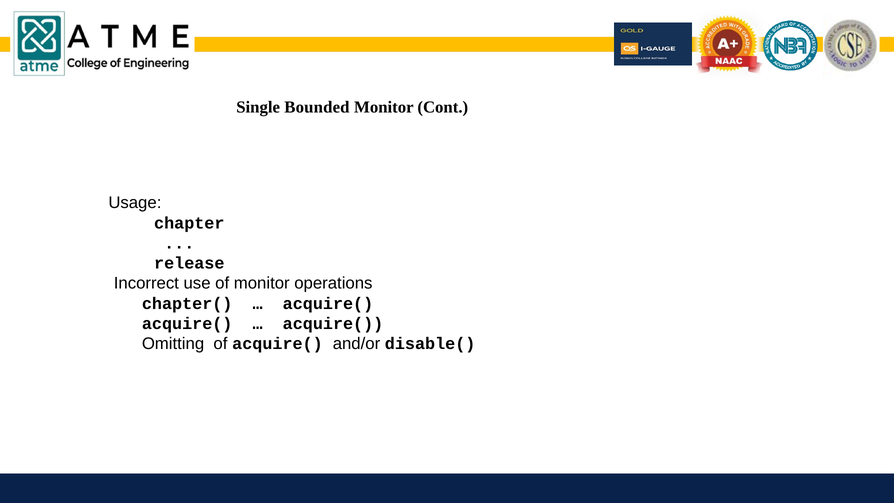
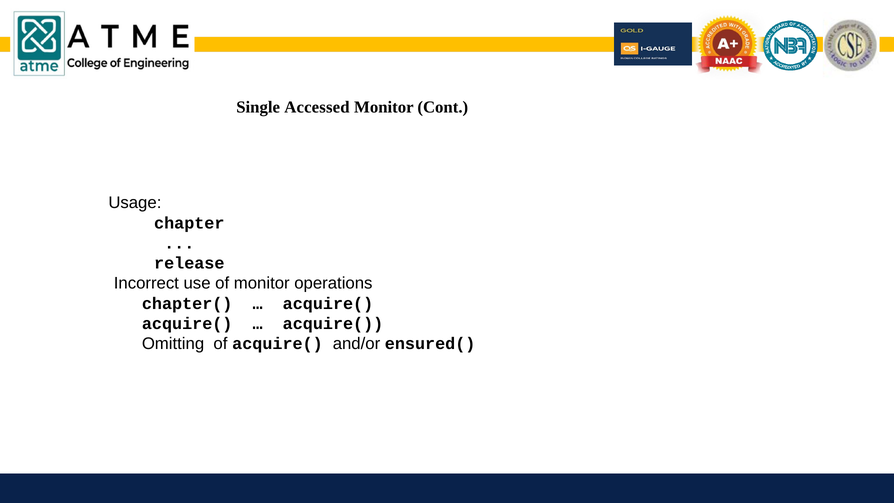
Bounded: Bounded -> Accessed (317, 107)
disable(: disable( -> ensured( (430, 344)
